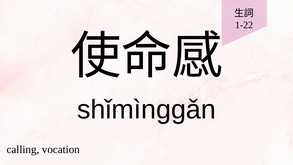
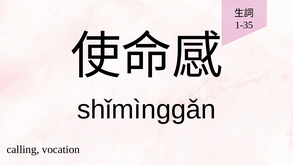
1-22: 1-22 -> 1-35 (244, 25)
